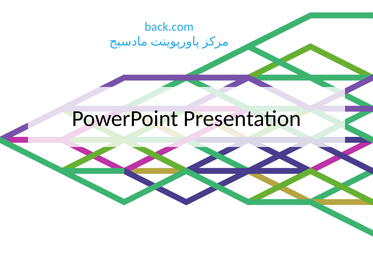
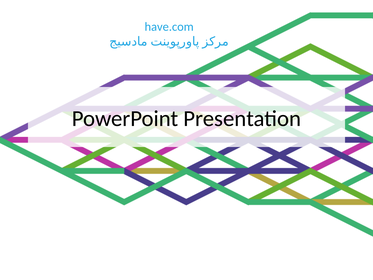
back.com: back.com -> have.com (169, 27)
